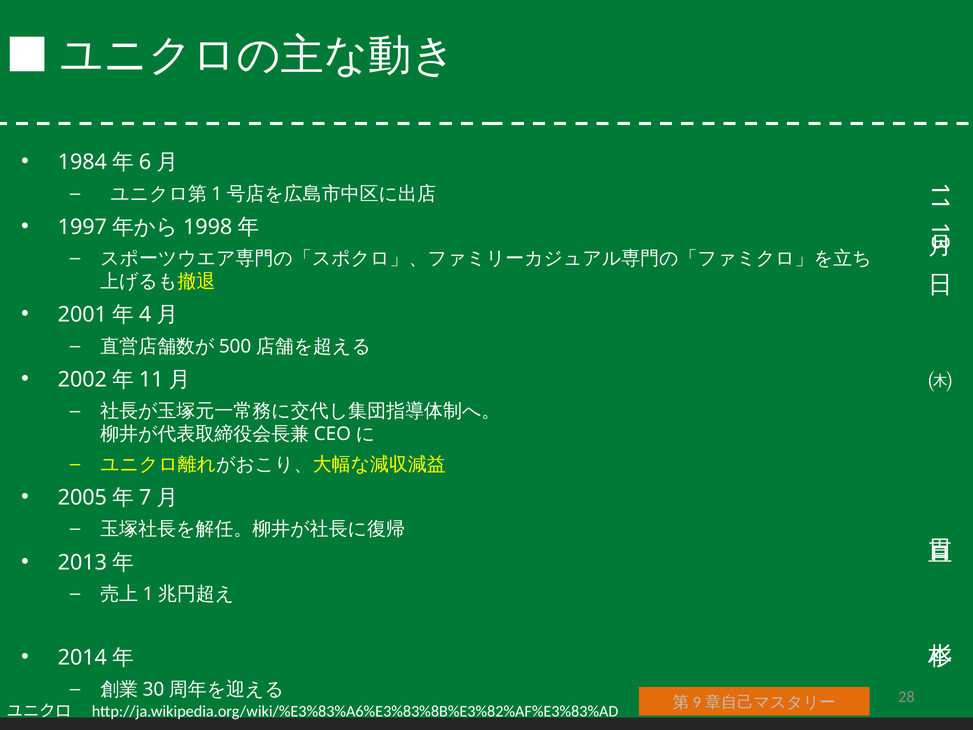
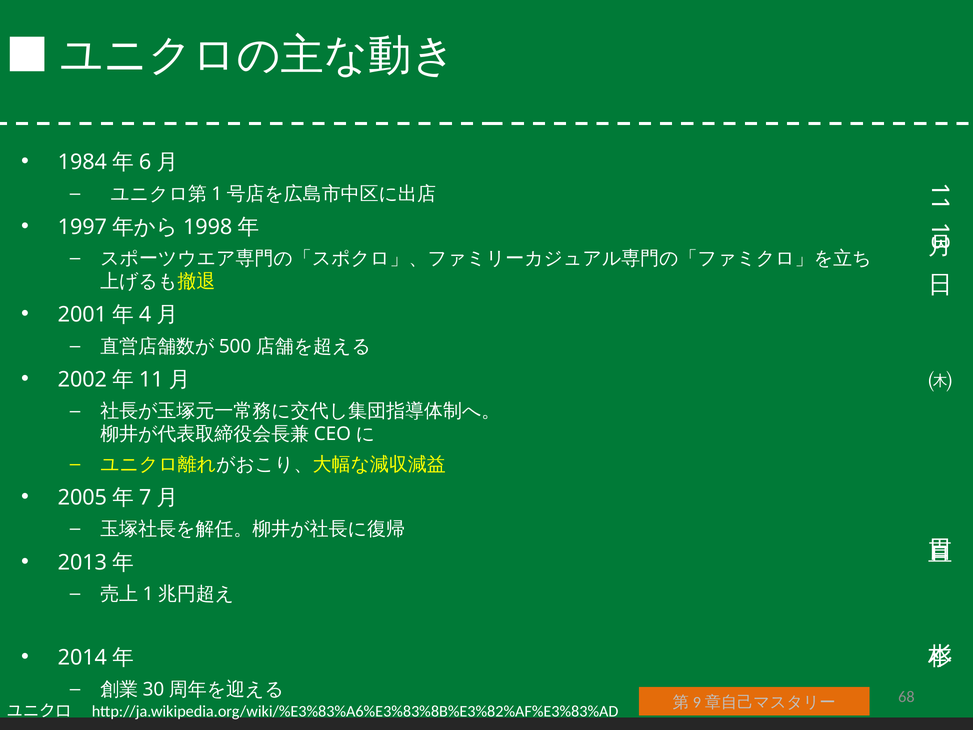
28: 28 -> 68 (906, 697)
